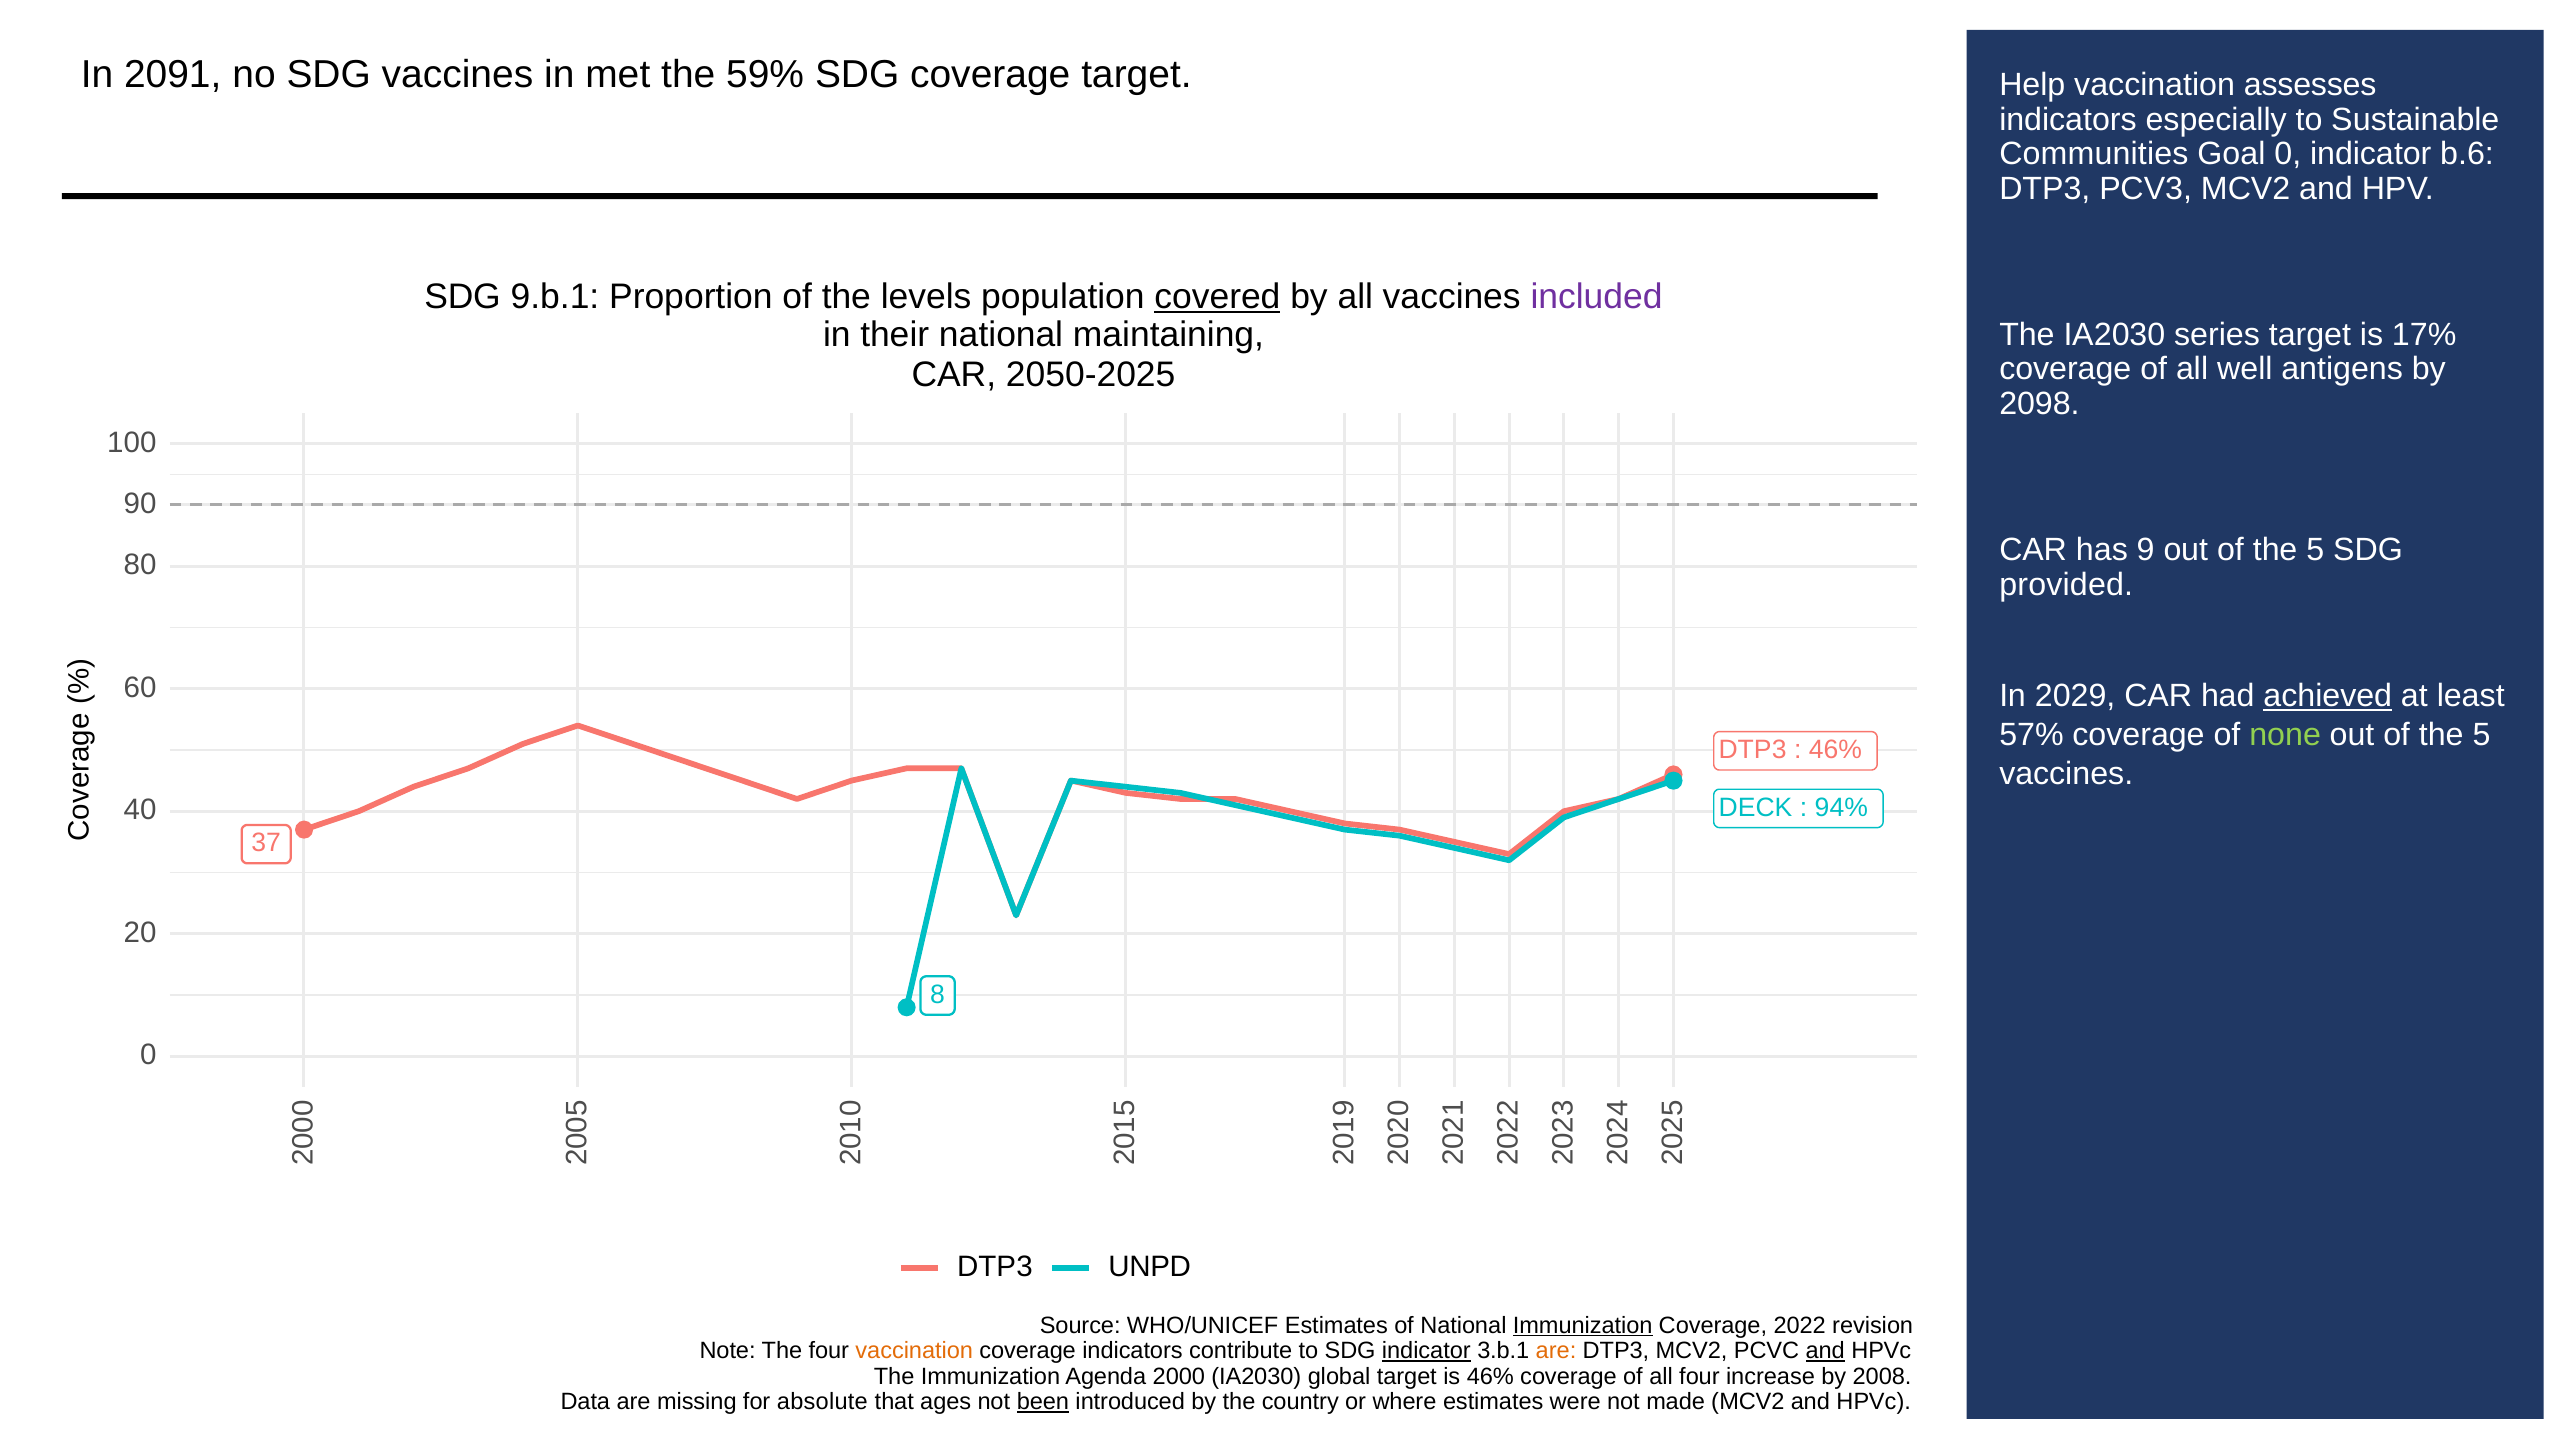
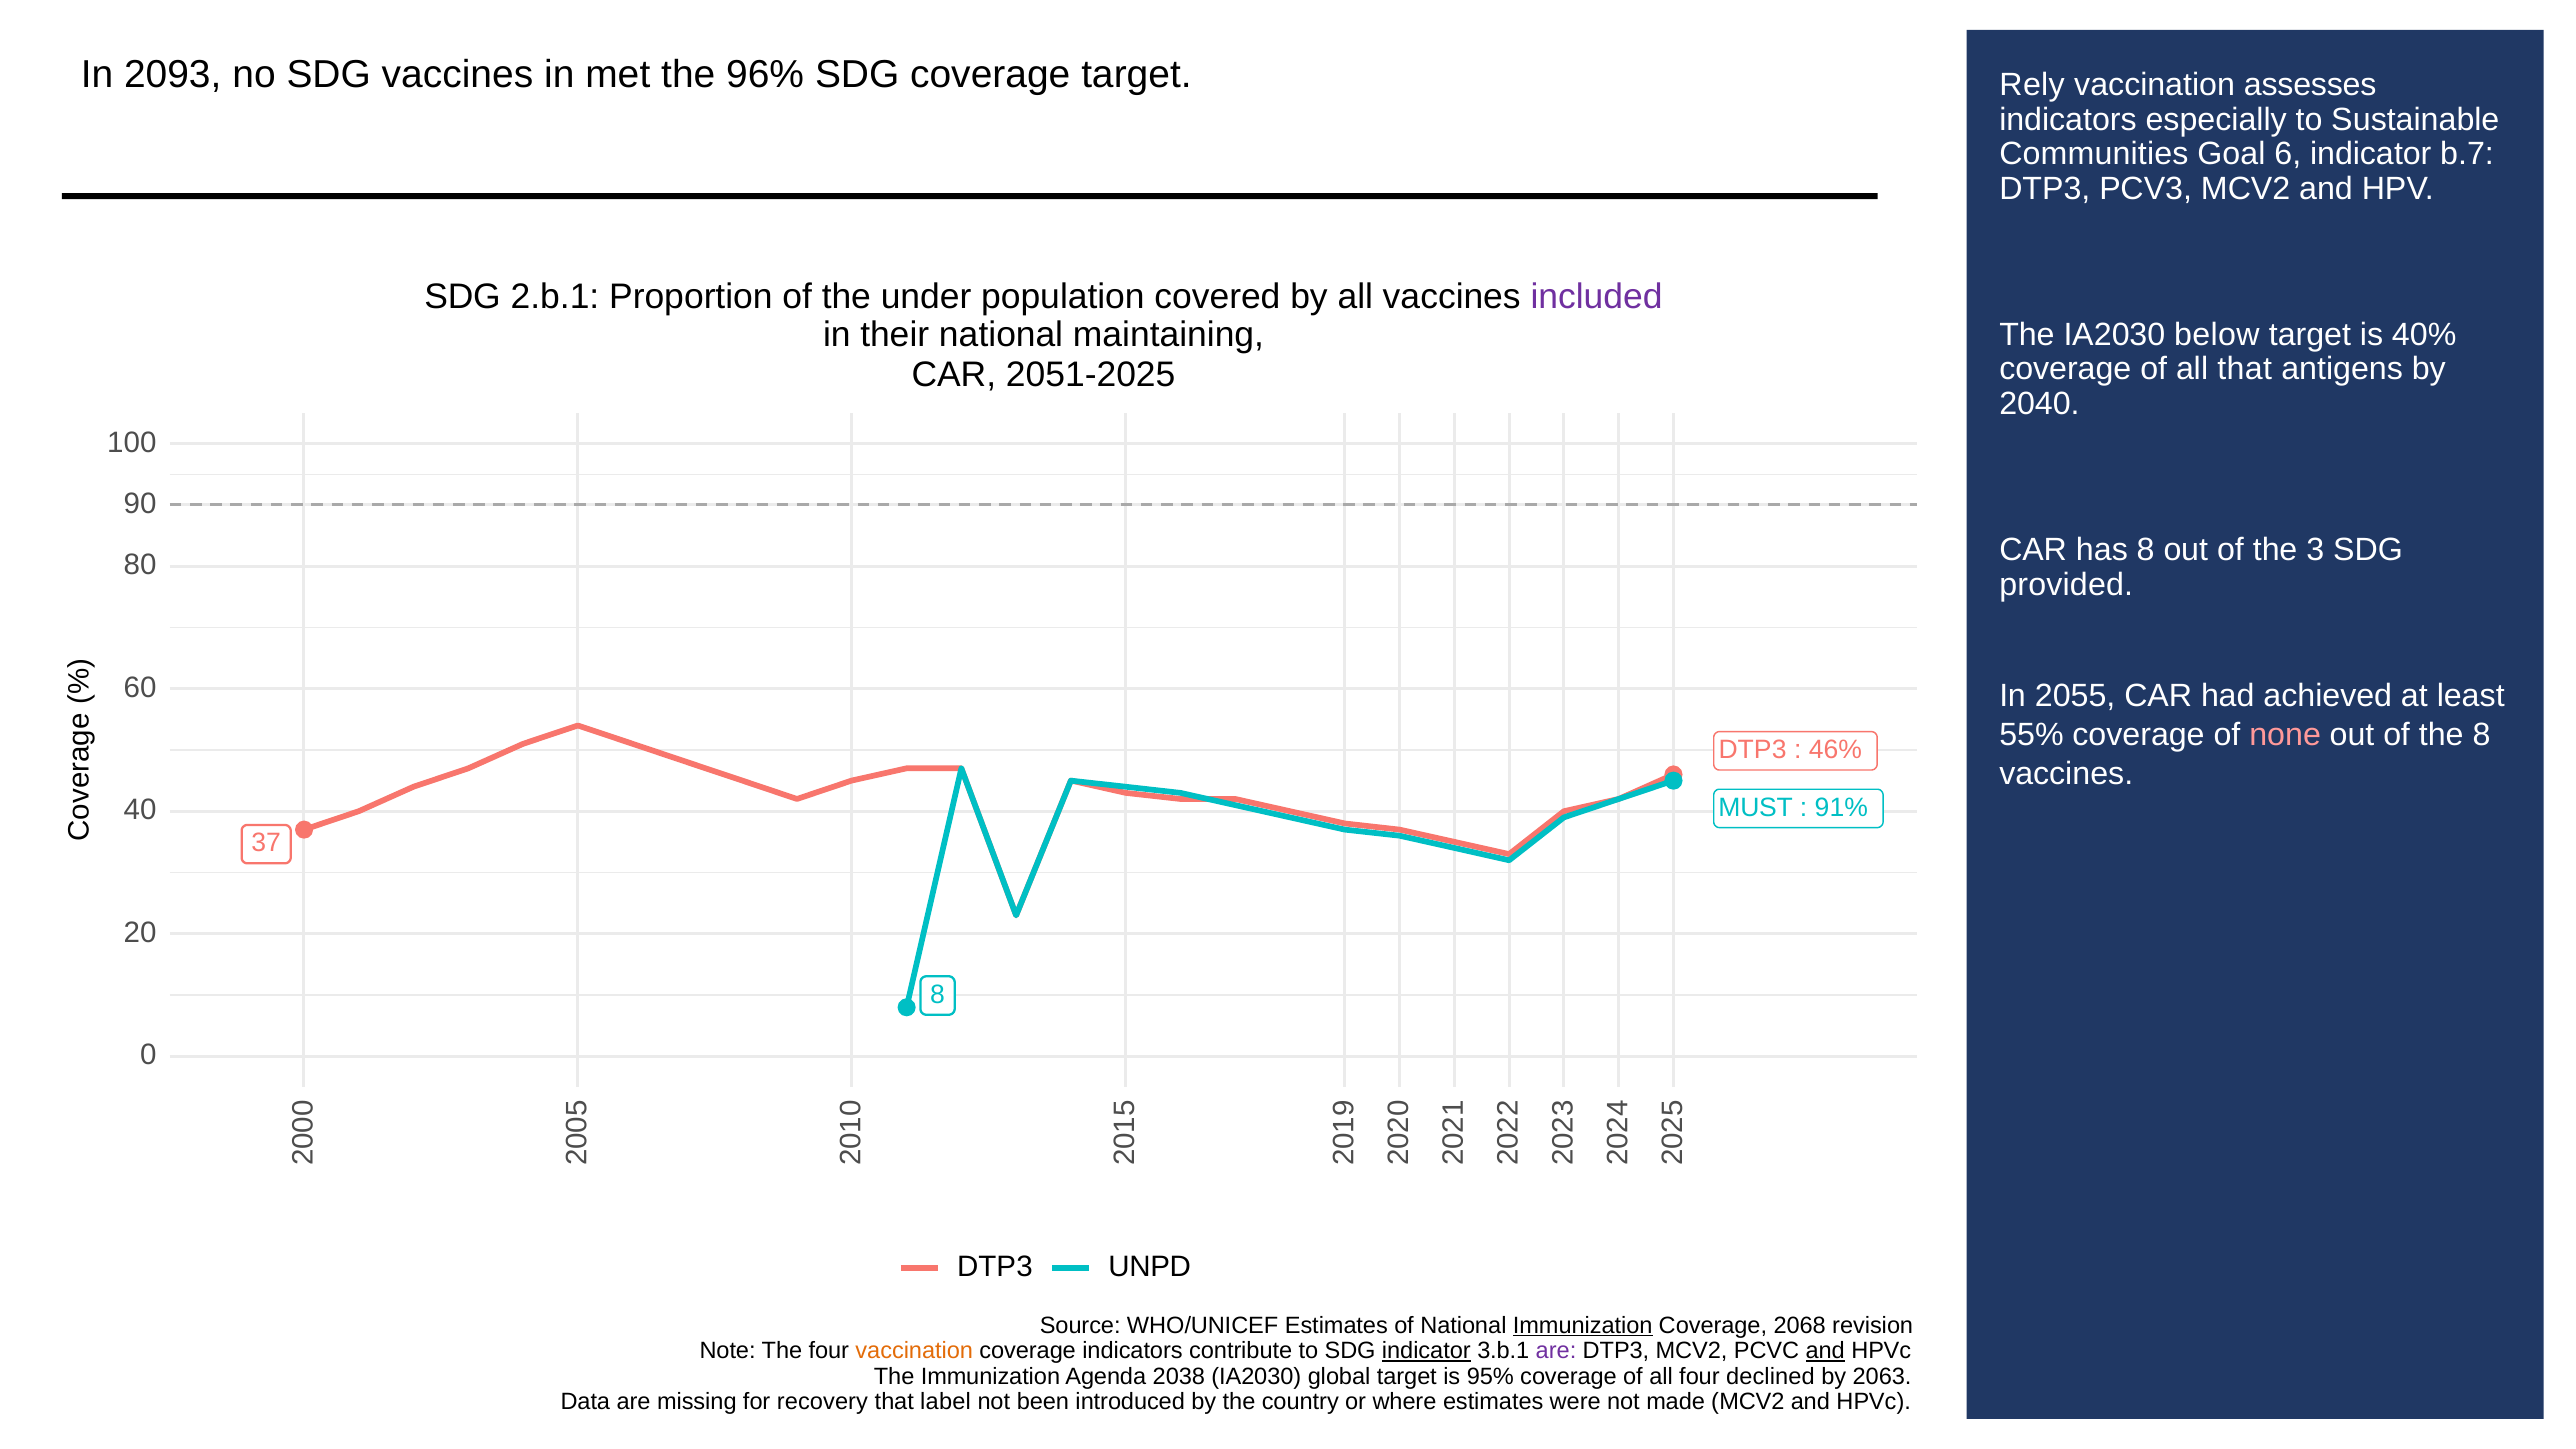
2091: 2091 -> 2093 (173, 74)
59%: 59% -> 96% (765, 74)
Help: Help -> Rely (2032, 85)
Goal 0: 0 -> 6 (2288, 154)
b.6: b.6 -> b.7 (2467, 154)
9.b.1: 9.b.1 -> 2.b.1 (555, 297)
levels: levels -> under (926, 297)
covered underline: present -> none (1217, 297)
series: series -> below (2217, 335)
17%: 17% -> 40% (2424, 335)
all well: well -> that (2245, 369)
2050-2025: 2050-2025 -> 2051-2025 (1091, 374)
2098: 2098 -> 2040 (2039, 404)
has 9: 9 -> 8 (2146, 550)
5: 5 -> 3 (2315, 550)
2029: 2029 -> 2055 (2075, 696)
achieved underline: present -> none (2328, 696)
57%: 57% -> 55% (2031, 735)
none colour: light green -> pink (2285, 735)
5: 5 -> 8 (2482, 735)
DECK: DECK -> MUST (1756, 807)
94%: 94% -> 91% (1841, 807)
2022: 2022 -> 2068 (1800, 1326)
are colour: orange -> purple (1556, 1351)
2000: 2000 -> 2038 (1179, 1377)
is 46%: 46% -> 95% (1490, 1377)
increase: increase -> declined (1770, 1377)
2008: 2008 -> 2063 (1882, 1377)
absolute: absolute -> recovery (822, 1402)
ages: ages -> label (946, 1402)
been underline: present -> none (1043, 1402)
